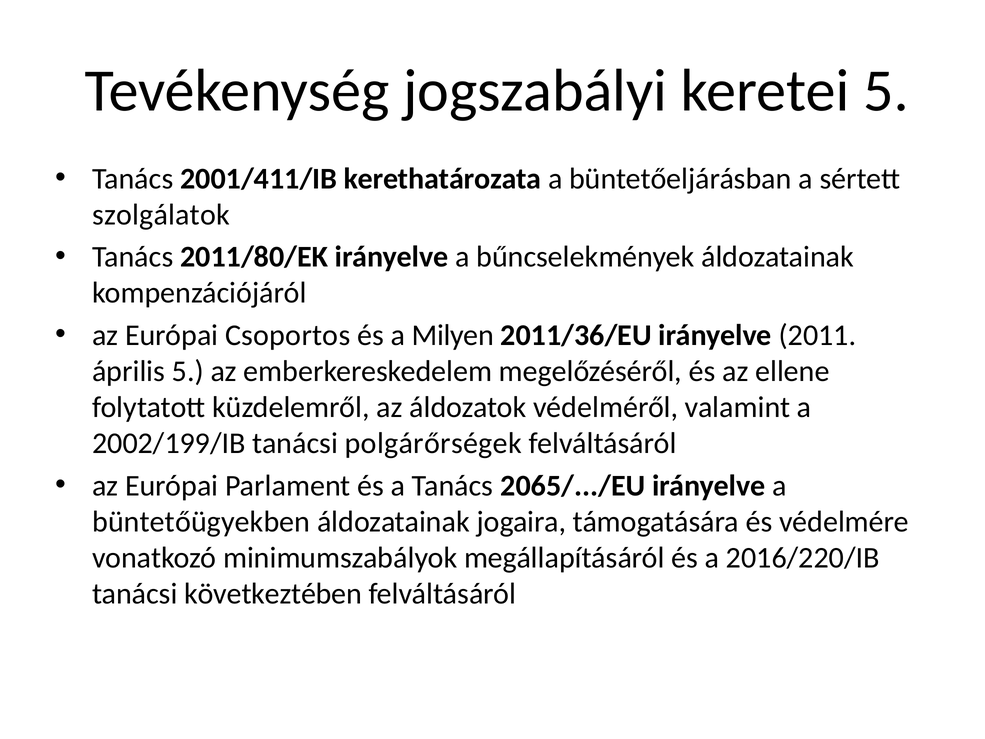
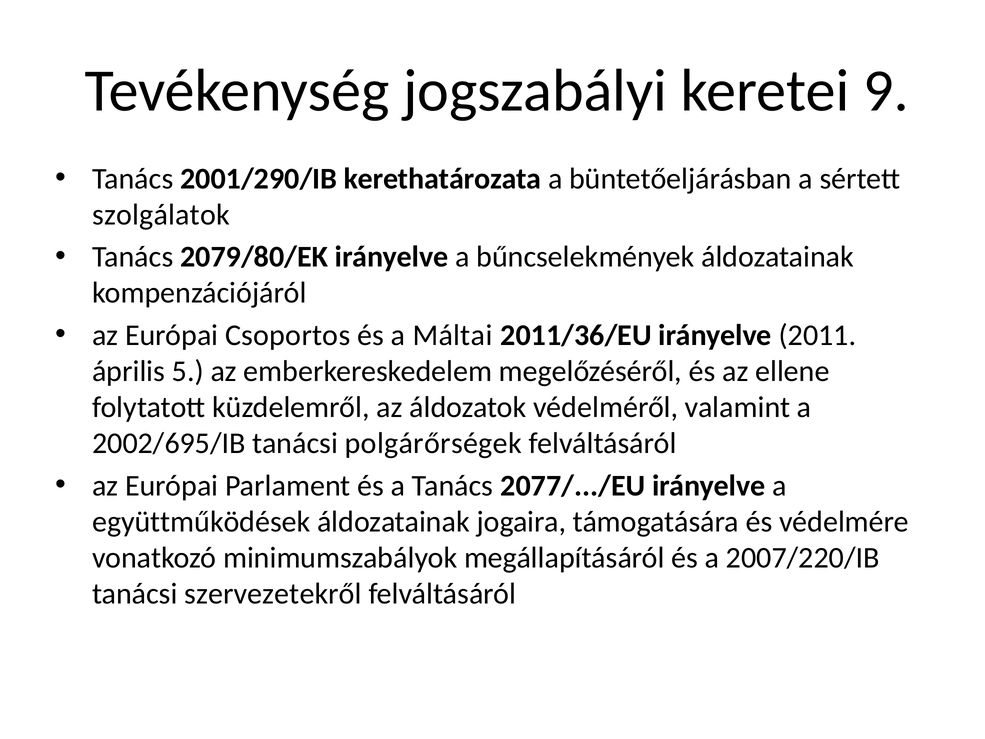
keretei 5: 5 -> 9 (886, 91)
2001/411/IB: 2001/411/IB -> 2001/290/IB (259, 179)
2011/80/EK: 2011/80/EK -> 2079/80/EK (254, 257)
Milyen: Milyen -> Máltai (452, 335)
2002/199/IB: 2002/199/IB -> 2002/695/IB (169, 443)
2065/.../EU: 2065/.../EU -> 2077/.../EU (573, 485)
büntetőügyekben: büntetőügyekben -> együttműködések (201, 522)
2016/220/IB: 2016/220/IB -> 2007/220/IB (803, 558)
következtében: következtében -> szervezetekről (273, 594)
